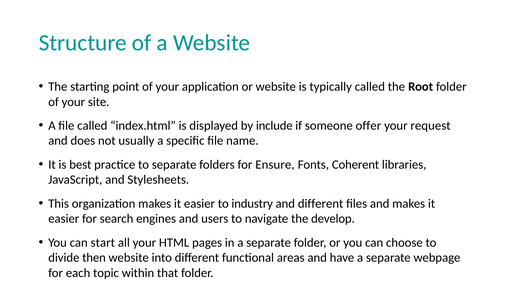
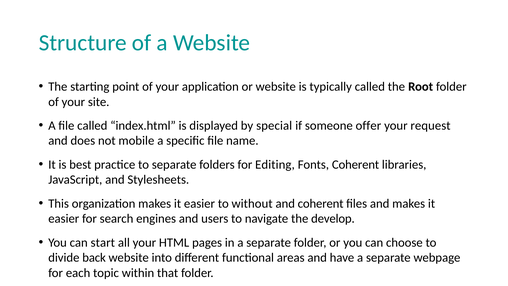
include: include -> special (274, 125)
usually: usually -> mobile (136, 141)
Ensure: Ensure -> Editing (275, 164)
industry: industry -> without (252, 203)
and different: different -> coherent (321, 203)
then: then -> back (94, 258)
